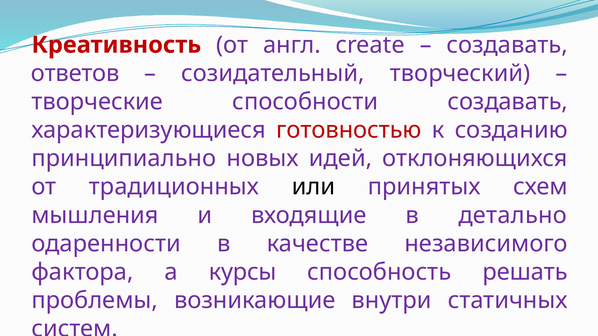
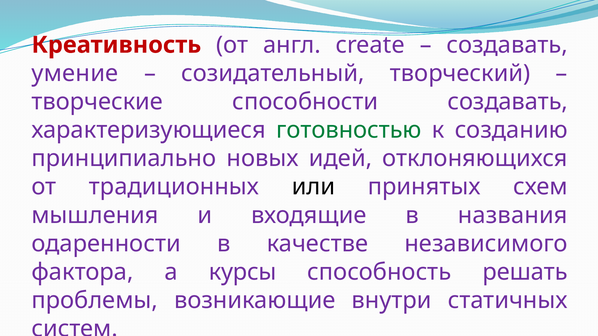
ответов: ответов -> умение (75, 73)
готовностью colour: red -> green (349, 130)
детально: детально -> названия (513, 215)
